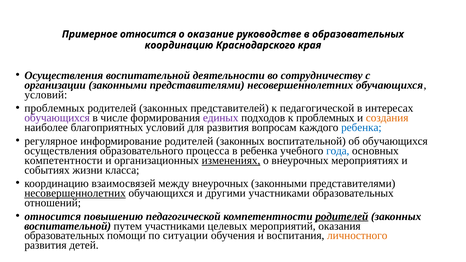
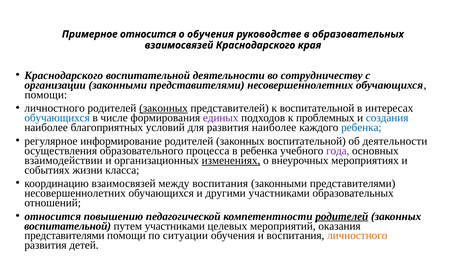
о оказание: оказание -> обучения (210, 34)
координацию: координацию -> взаимосвязей (179, 45)
Осуществления: Осуществления -> Краснодарского (64, 76)
условий: условий -> помощи (46, 95)
проблемных: проблемных -> личностного (55, 108)
законных underline: none -> present (163, 108)
к педагогической: педагогической -> воспитательной (317, 108)
обучающихся colour: purple -> blue (57, 118)
создания colour: orange -> blue (387, 118)
развития вопросам: вопросам -> наиболее (274, 128)
об обучающихся: обучающихся -> деятельности (395, 141)
года colour: blue -> purple (338, 151)
компетентности: компетентности -> взаимодействии (64, 160)
между внеурочных: внеурочных -> воспитания (220, 184)
несовершеннолетних underline: present -> none (75, 193)
образовательных: образовательных -> представителями (64, 236)
